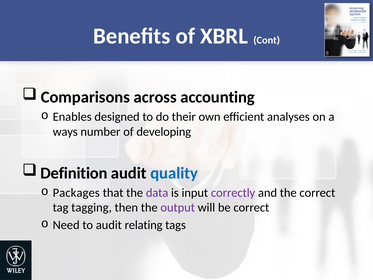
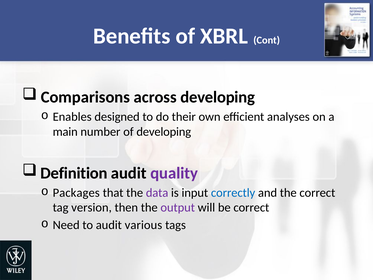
across accounting: accounting -> developing (218, 97)
ways: ways -> main (65, 132)
quality colour: blue -> purple (174, 173)
correctly colour: purple -> blue (233, 193)
tagging: tagging -> version (92, 207)
relating: relating -> various (143, 225)
